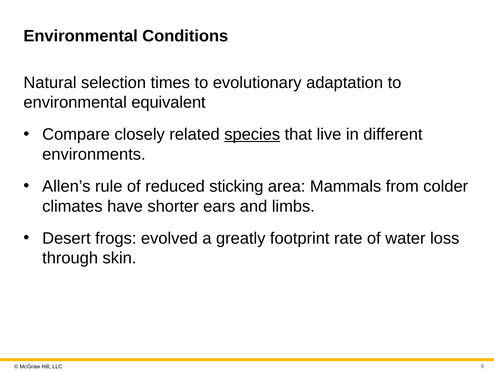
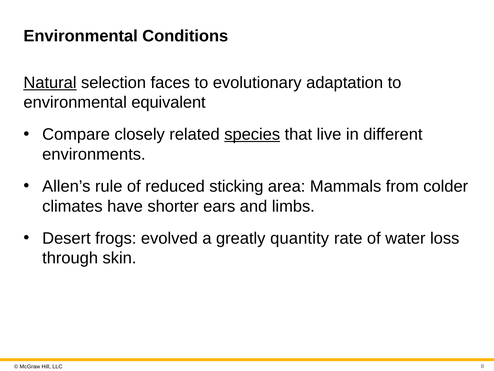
Natural underline: none -> present (50, 82)
times: times -> faces (170, 82)
footprint: footprint -> quantity (300, 238)
